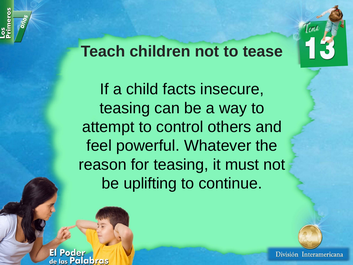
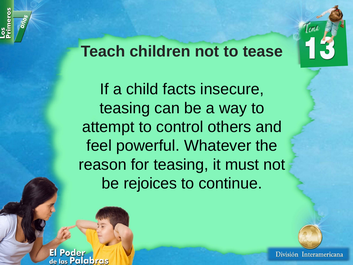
uplifting: uplifting -> rejoices (150, 183)
